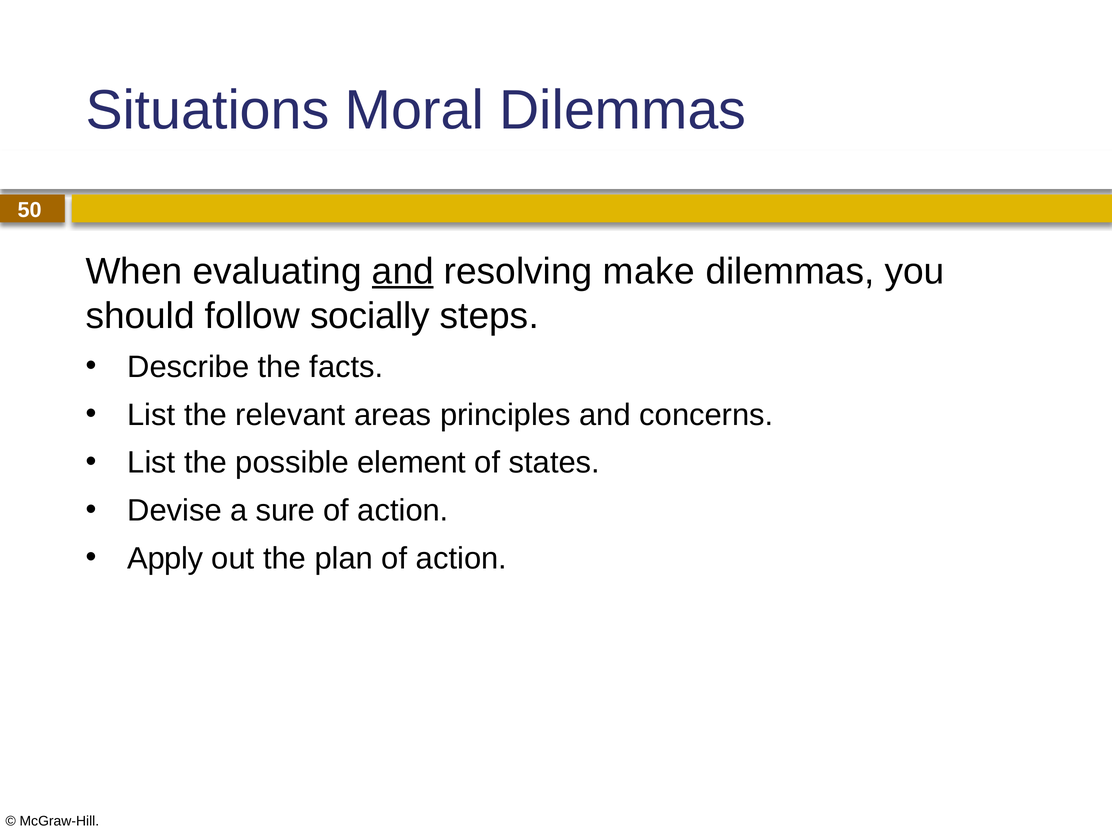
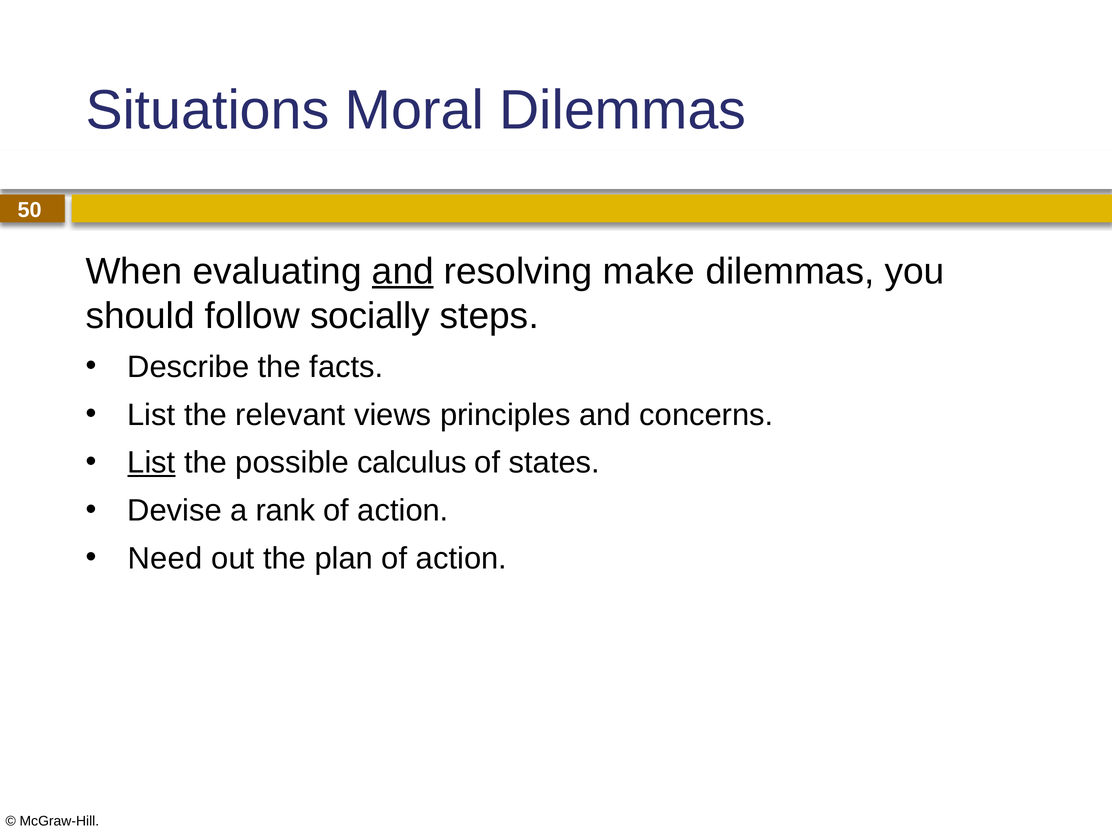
areas: areas -> views (393, 415)
List underline: none -> present (151, 463)
element: element -> calculus (412, 463)
sure: sure -> rank (285, 511)
Apply: Apply -> Need (165, 559)
